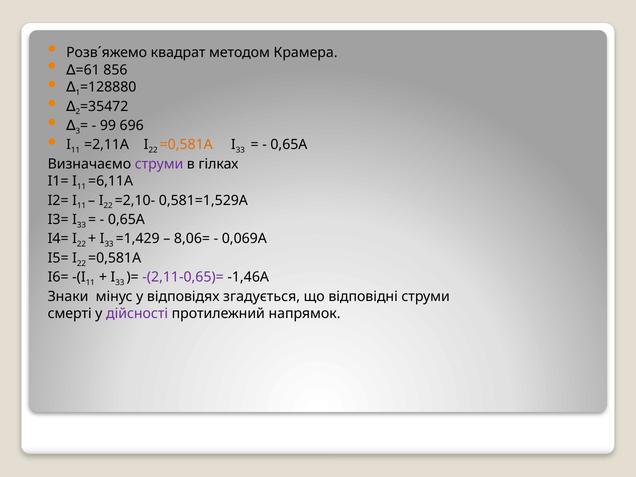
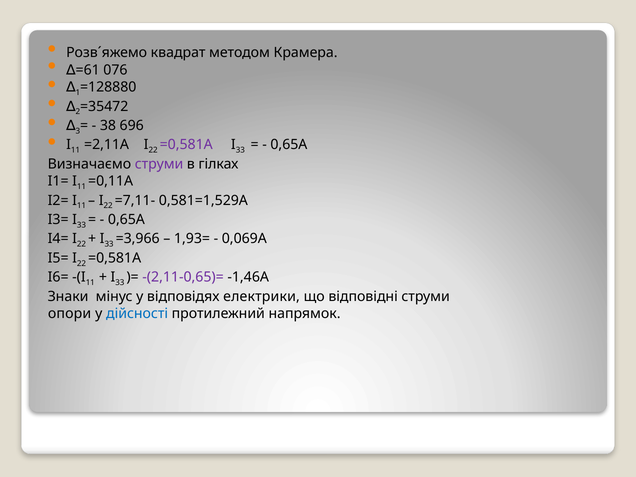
856: 856 -> 076 (115, 70)
99: 99 -> 38 (108, 126)
=0,581А colour: orange -> purple (186, 145)
=6,11A: =6,11A -> =0,11A (111, 181)
=2,10-: =2,10- -> =7,11- (135, 200)
=1,429: =1,429 -> =3,966 (138, 239)
8,06=: 8,06= -> 1,93= (192, 239)
згадується: згадується -> електрики (262, 296)
смерті: смерті -> опори (70, 314)
дійсності colour: purple -> blue (137, 314)
